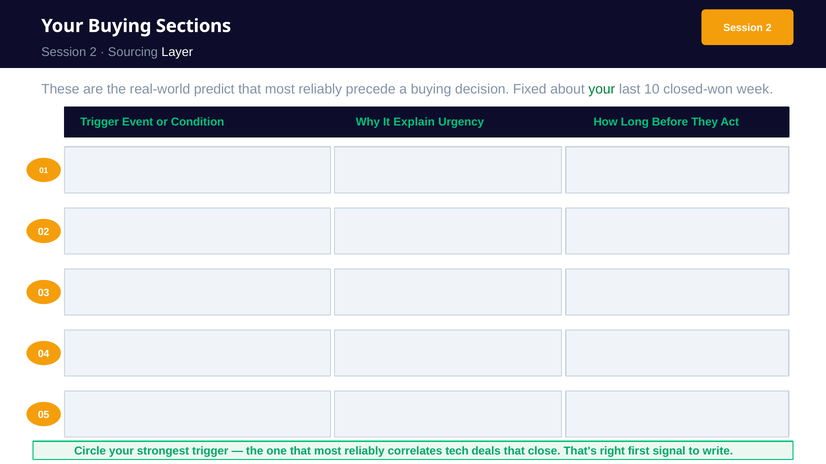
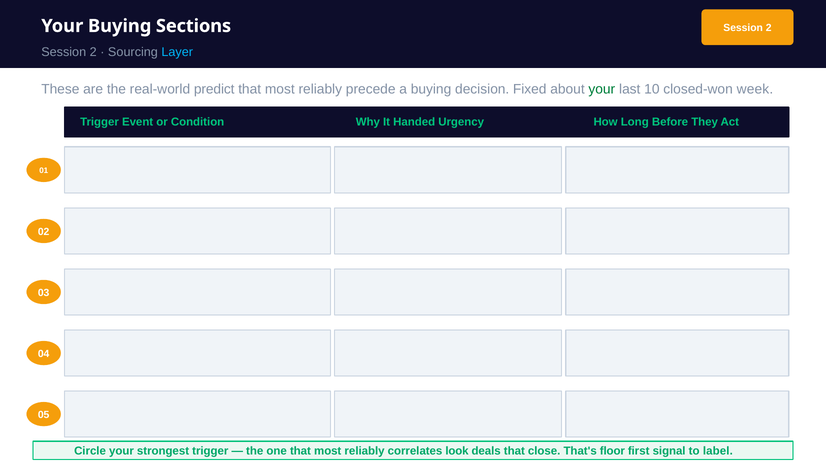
Layer colour: white -> light blue (177, 52)
Explain: Explain -> Handed (414, 122)
tech: tech -> look (457, 452)
right: right -> floor (612, 452)
write: write -> label (718, 452)
